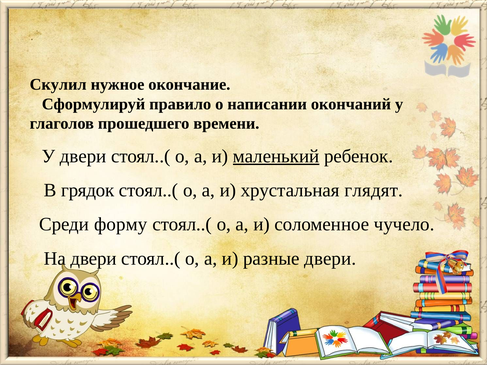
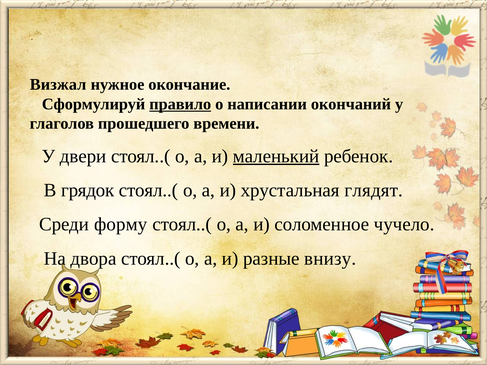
Скулил: Скулил -> Визжал (58, 85)
правило underline: none -> present (180, 104)
На двери: двери -> двора (93, 259)
разные двери: двери -> внизу (330, 259)
